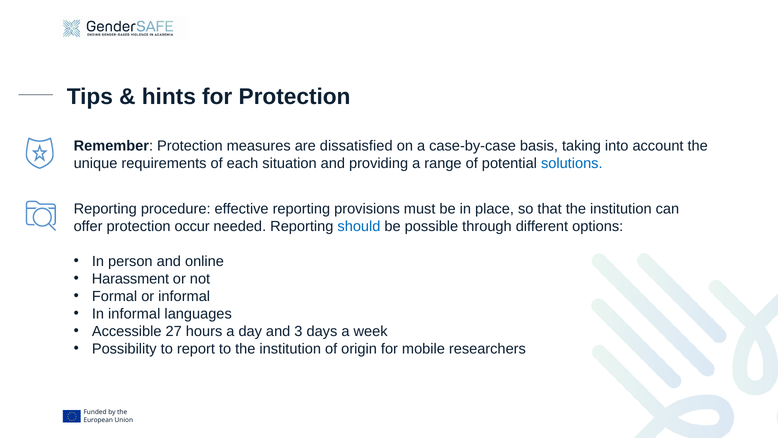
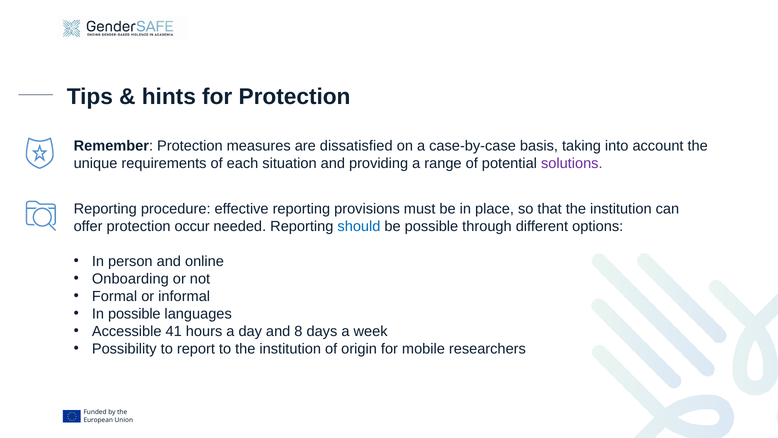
solutions colour: blue -> purple (572, 163)
Harassment: Harassment -> Onboarding (130, 279)
In informal: informal -> possible (134, 314)
27: 27 -> 41 (174, 331)
3: 3 -> 8 (298, 331)
